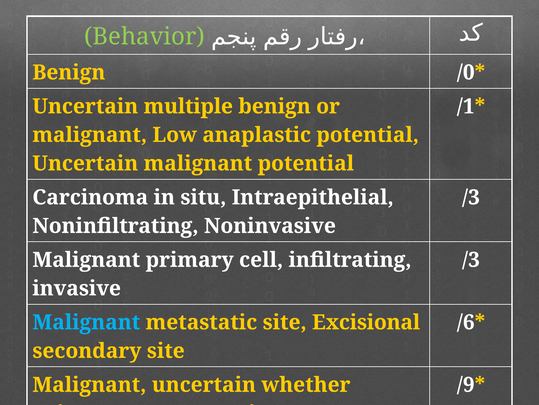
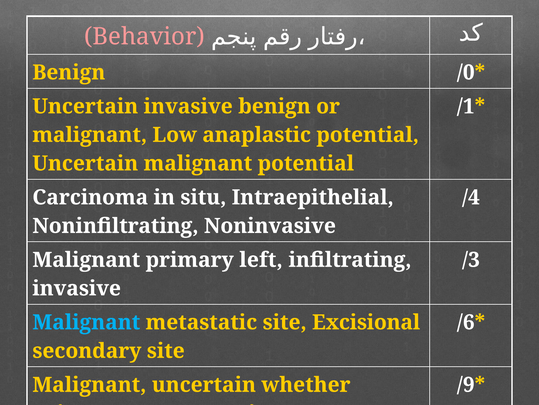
Behavior colour: light green -> pink (145, 37)
Uncertain multiple: multiple -> invasive (188, 106)
/3: /3 -> /4 (471, 197)
cell: cell -> left (261, 259)
